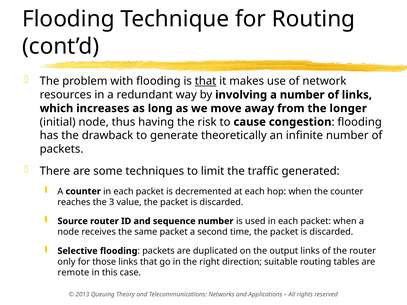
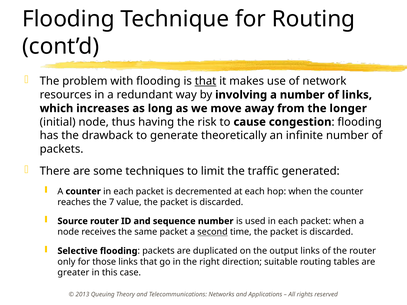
3: 3 -> 7 (112, 202)
second underline: none -> present (213, 232)
remote: remote -> greater (73, 273)
